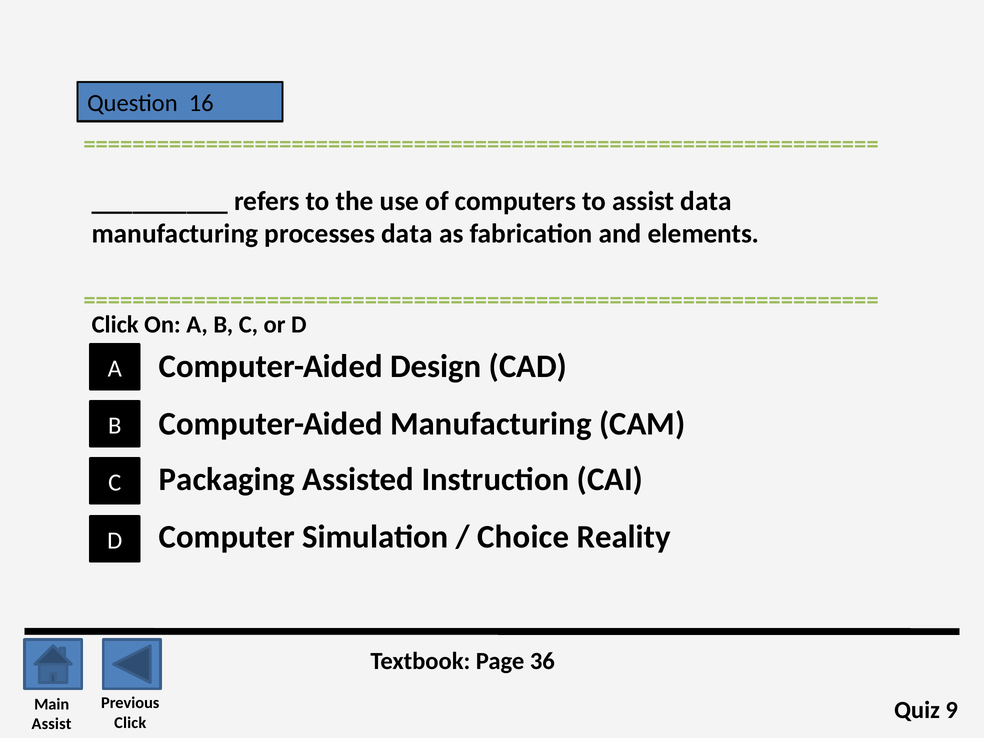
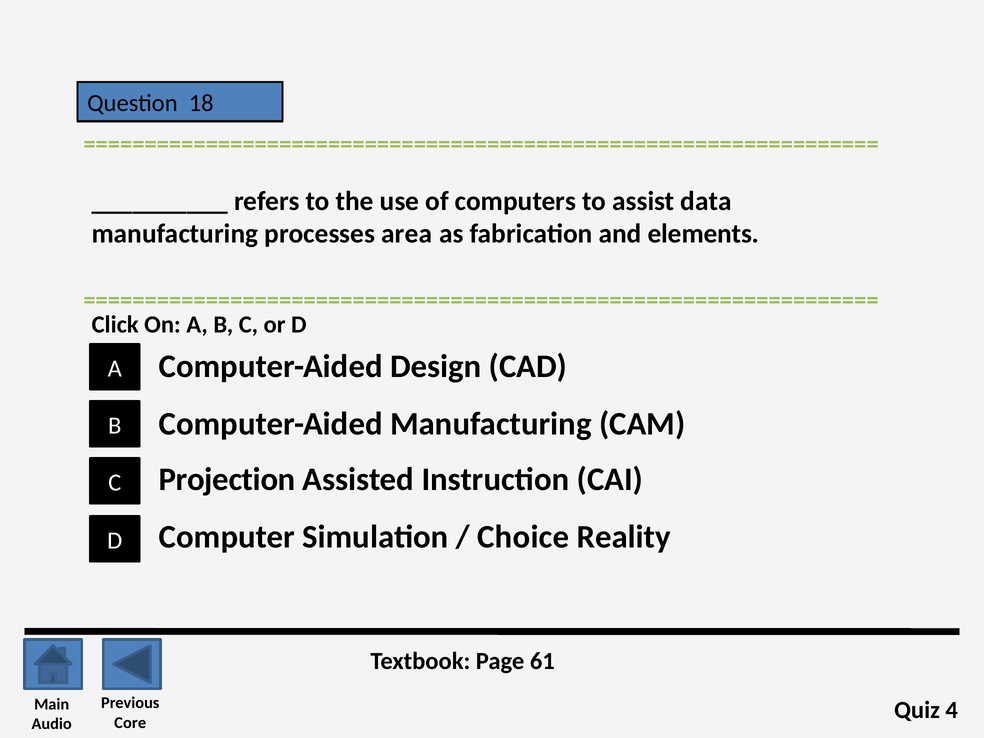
16: 16 -> 18 (201, 103)
processes data: data -> area (407, 234)
Packaging: Packaging -> Projection (227, 479)
36: 36 -> 61 (542, 661)
9: 9 -> 4 (952, 710)
Click: Click -> Core (130, 723)
Assist: Assist -> Audio (52, 724)
